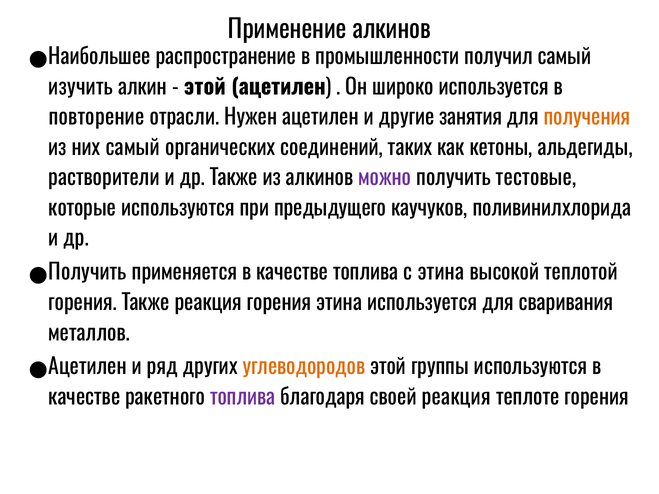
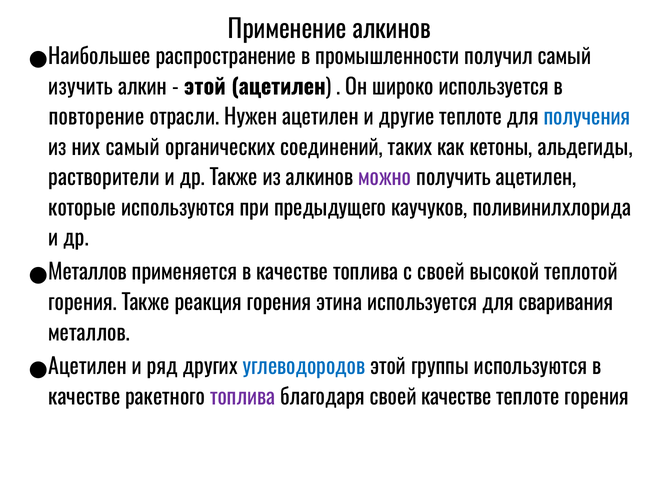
другие занятия: занятия -> теплоте (471, 118)
получения colour: orange -> blue (587, 118)
получить тестовые: тестовые -> ацетилен (536, 178)
Получить: Получить -> Металлов (88, 273)
с этина: этина -> своей (441, 273)
углеводородов colour: orange -> blue (304, 367)
своей реакция: реакция -> качестве (456, 398)
